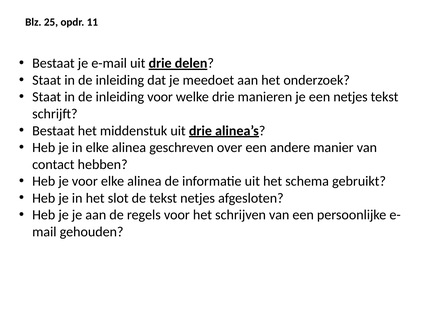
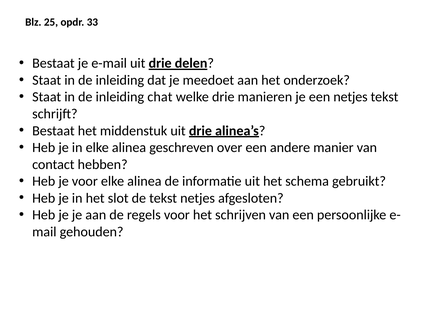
11: 11 -> 33 (92, 22)
inleiding voor: voor -> chat (160, 97)
